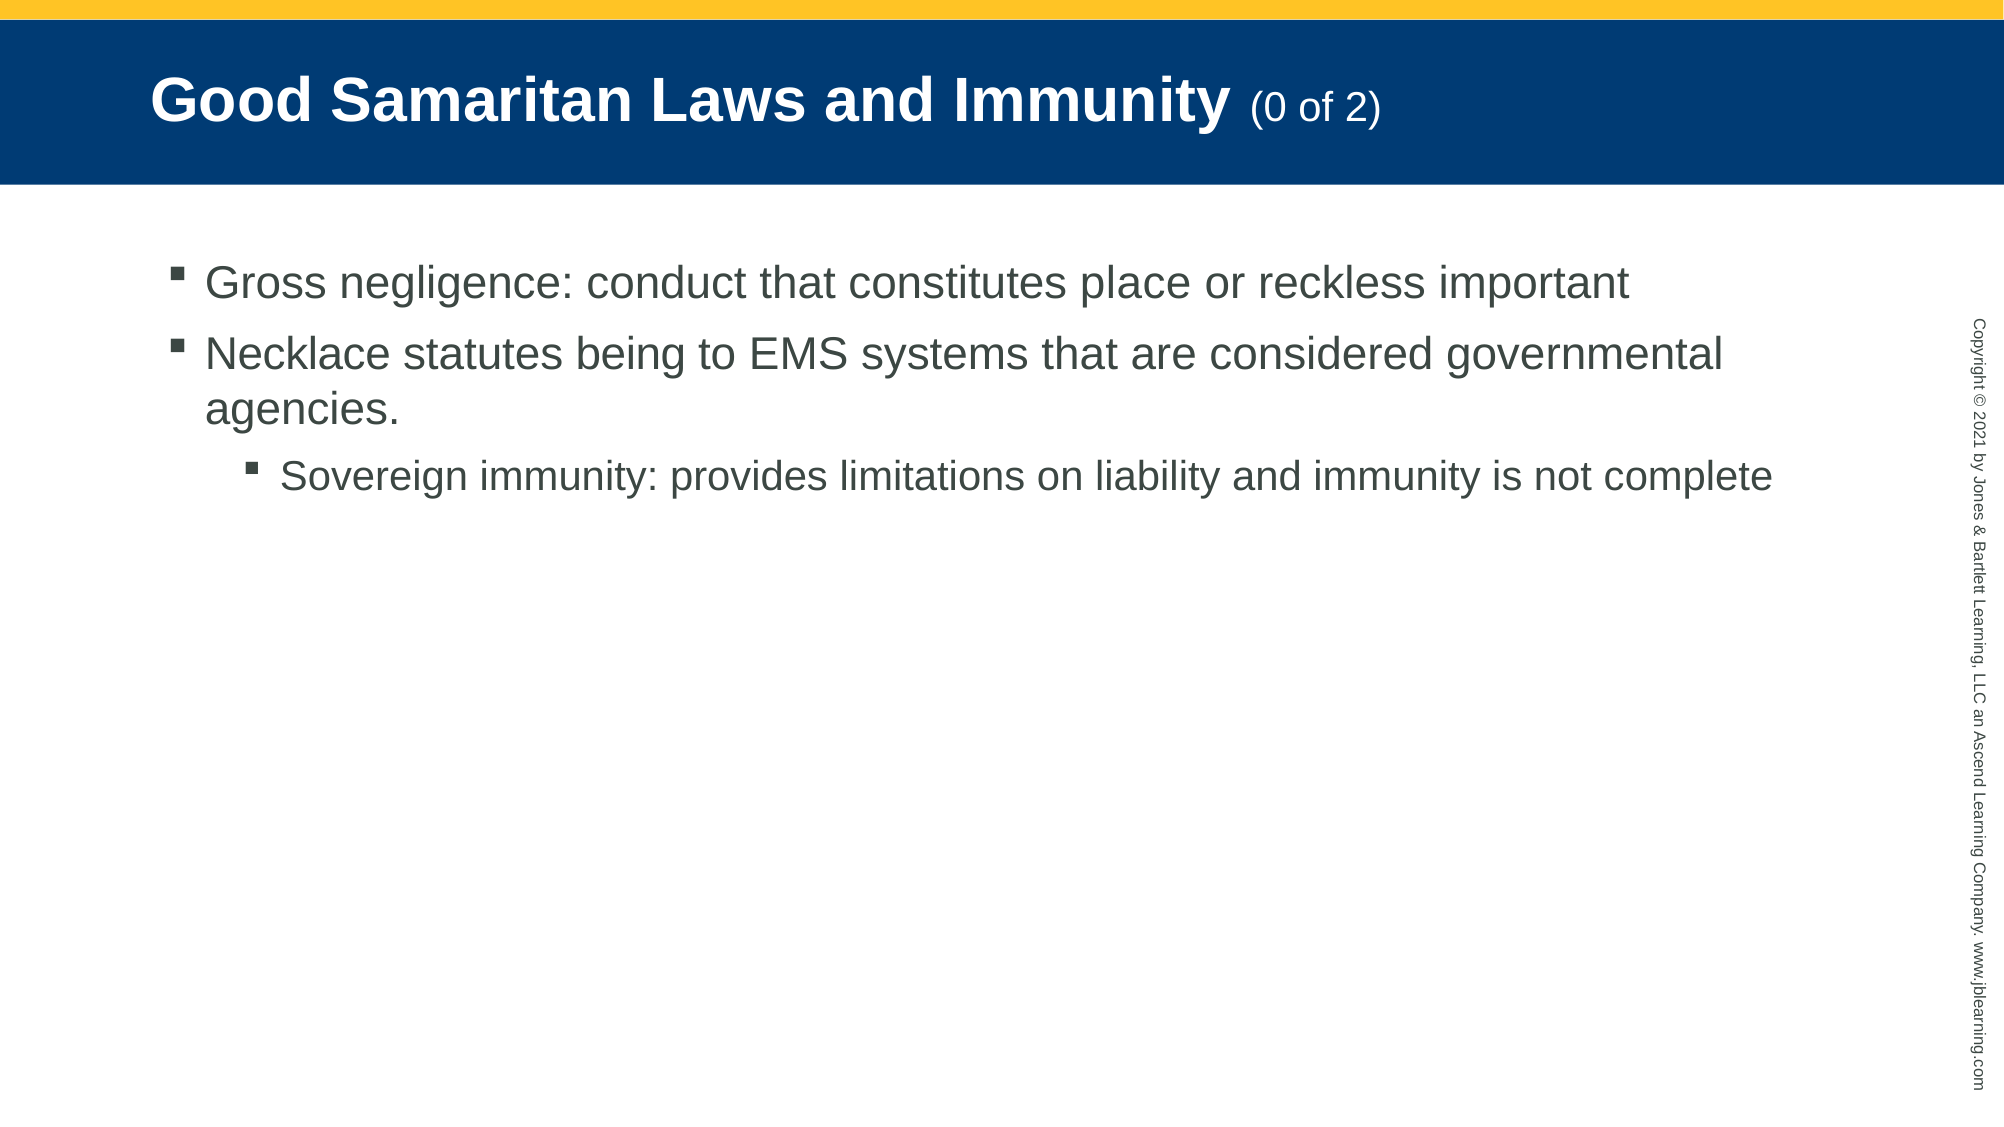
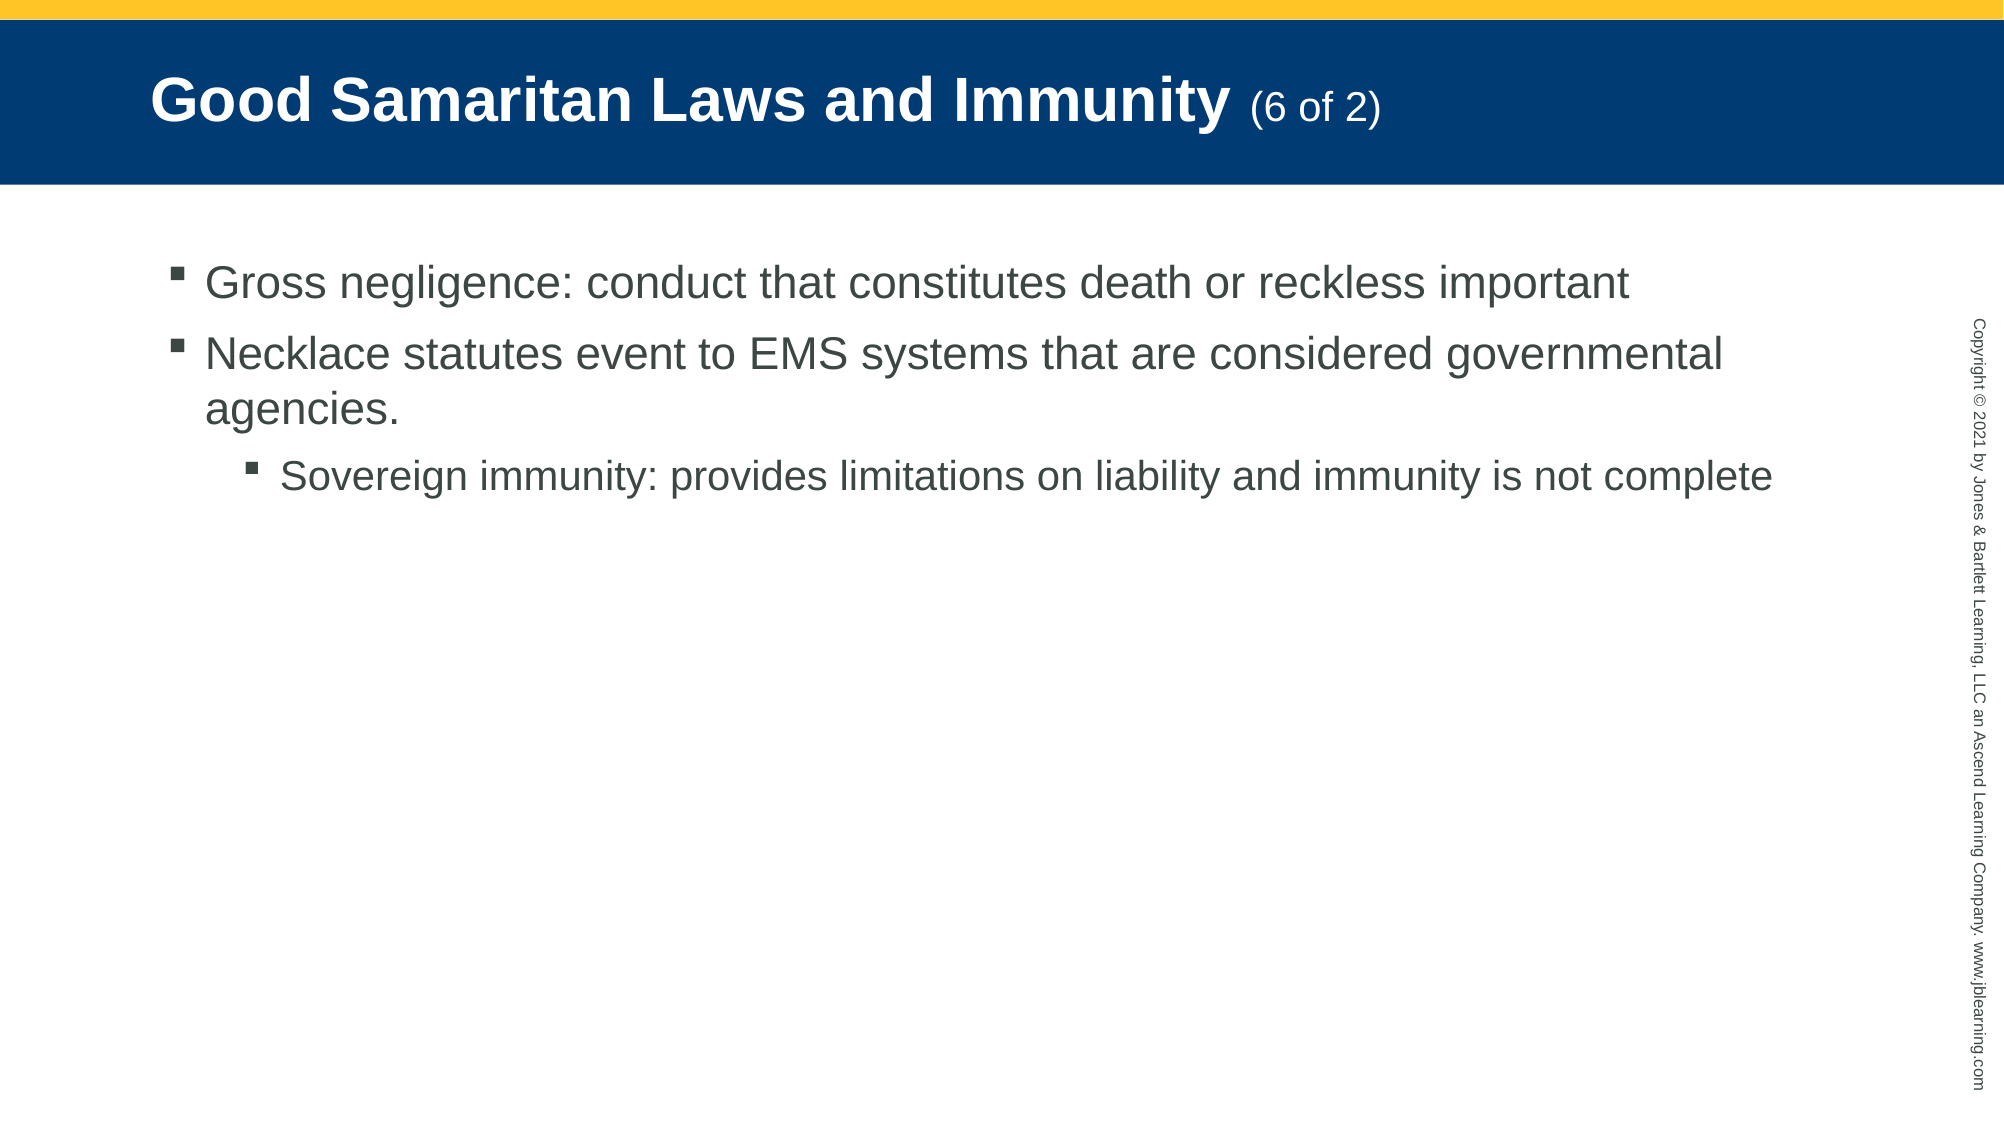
Immunity 0: 0 -> 6 (1268, 108)
place: place -> death (1136, 283)
being: being -> event (631, 354)
